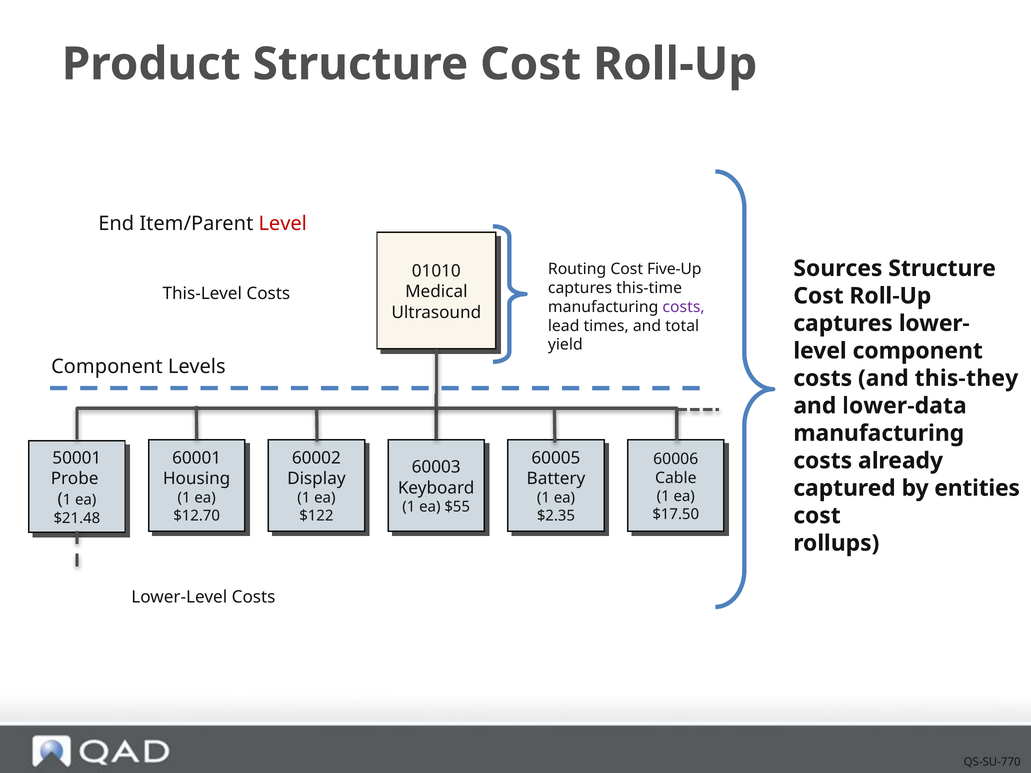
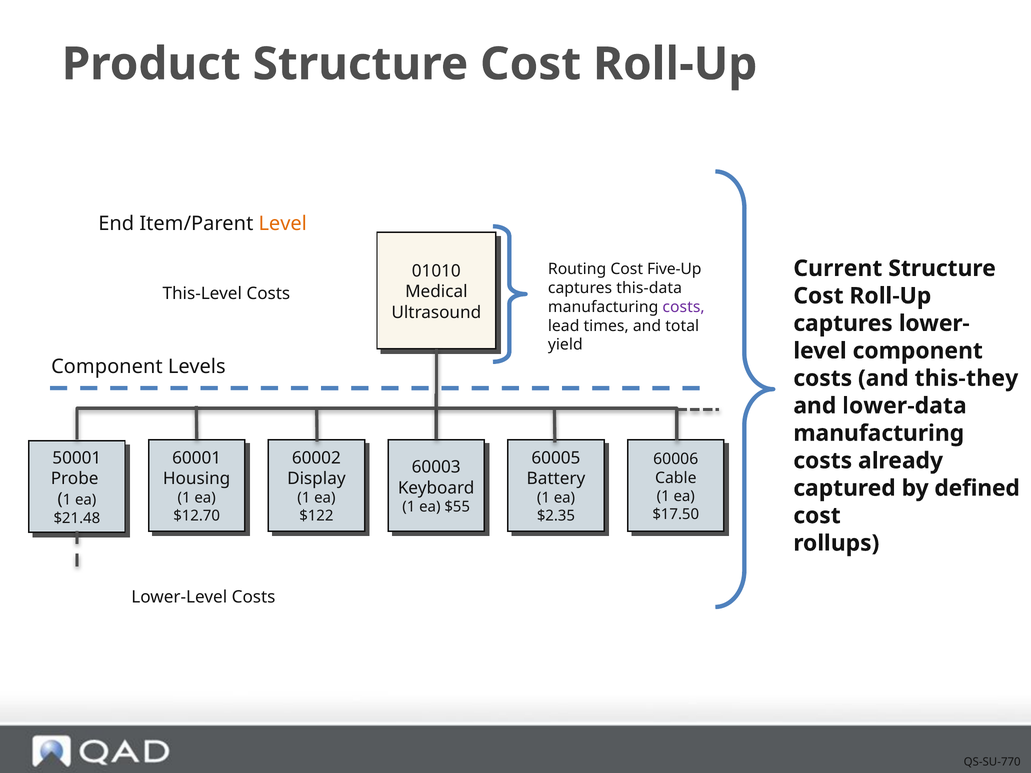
Level colour: red -> orange (283, 224)
Sources: Sources -> Current (838, 269)
this-time: this-time -> this-data (649, 288)
entities: entities -> defined (977, 488)
